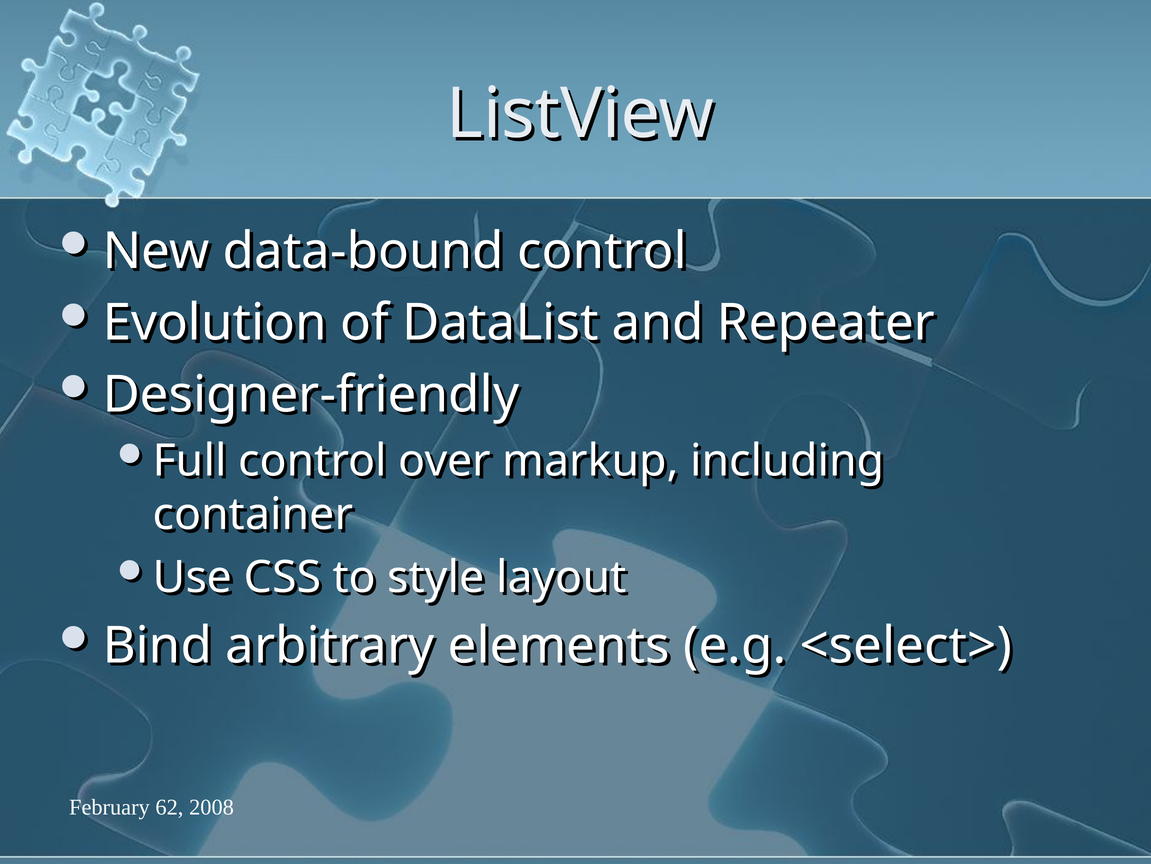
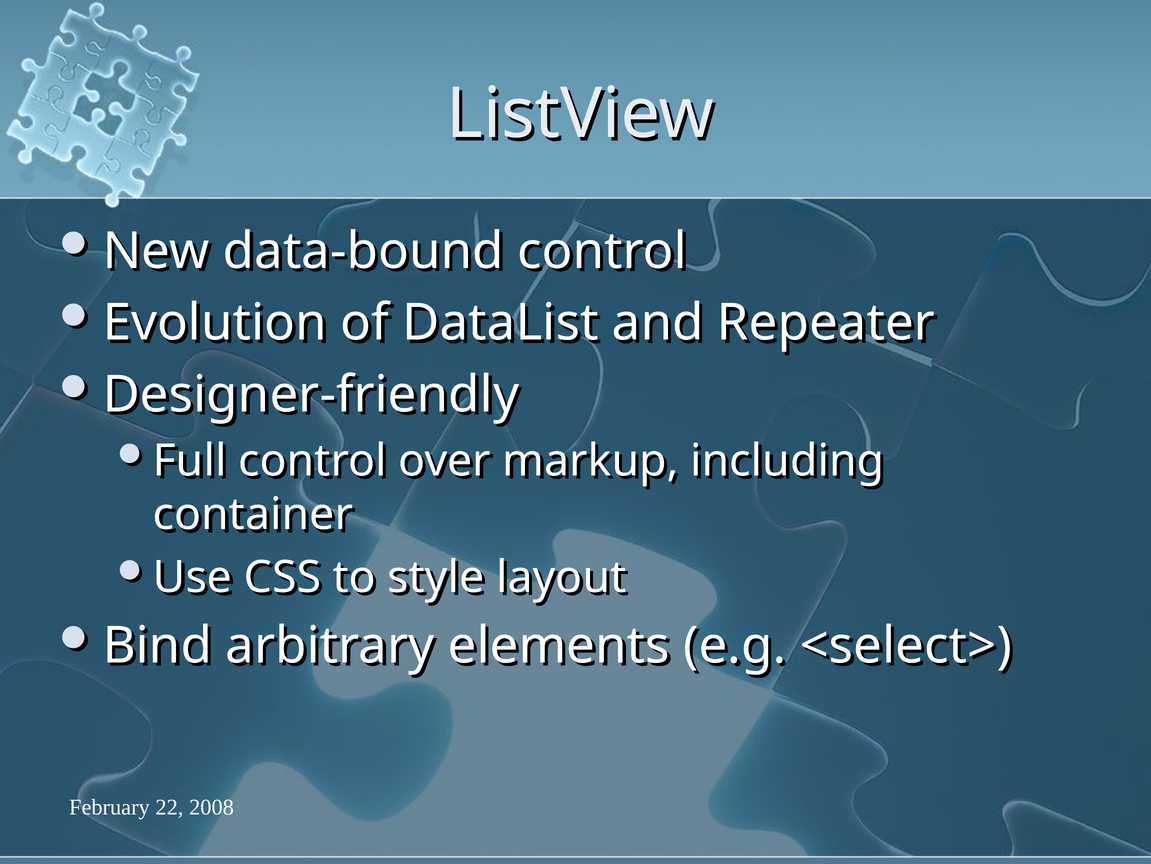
62: 62 -> 22 (169, 807)
